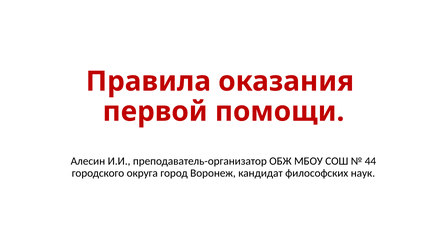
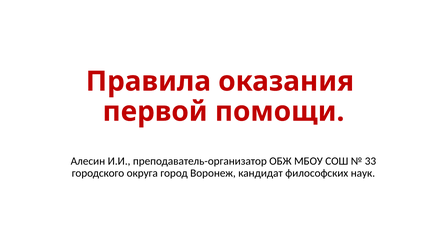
44: 44 -> 33 (370, 161)
